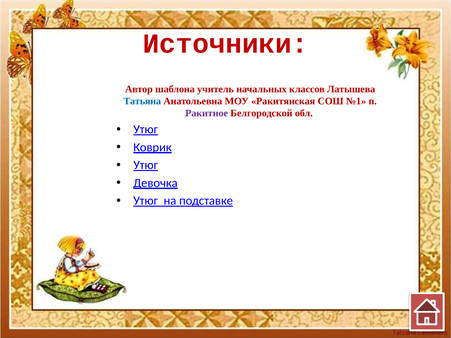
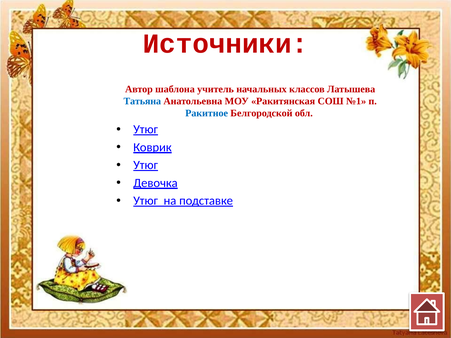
Ракитное colour: purple -> blue (207, 113)
